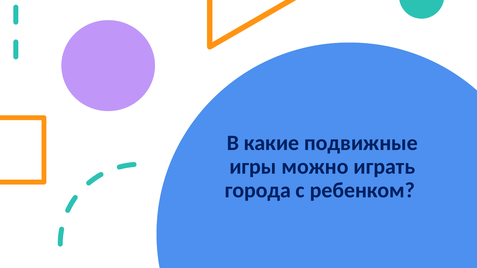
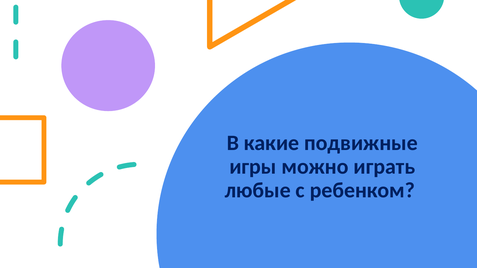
города: города -> любые (258, 190)
